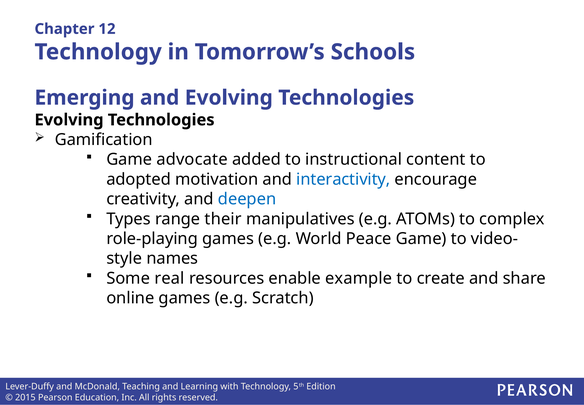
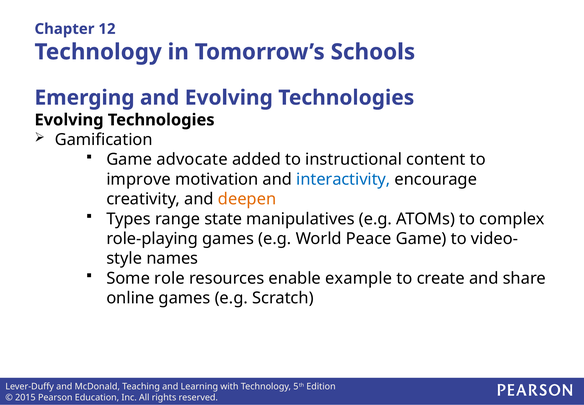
adopted: adopted -> improve (139, 179)
deepen colour: blue -> orange (247, 199)
their: their -> state (223, 219)
real: real -> role (170, 278)
